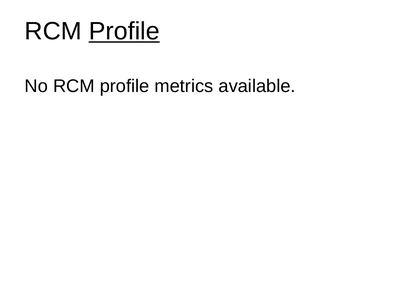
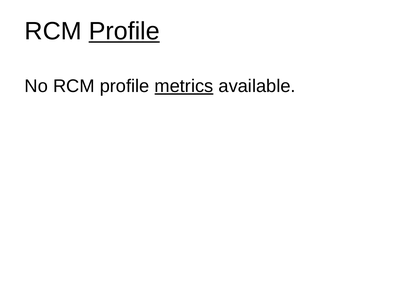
metrics underline: none -> present (184, 86)
